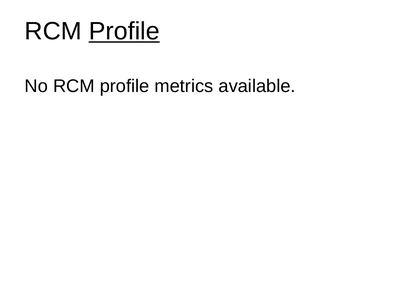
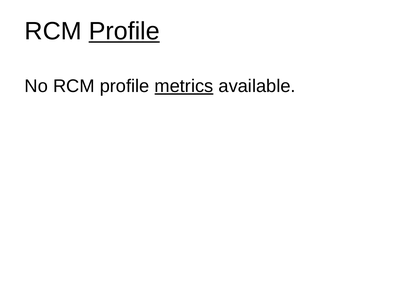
metrics underline: none -> present (184, 86)
